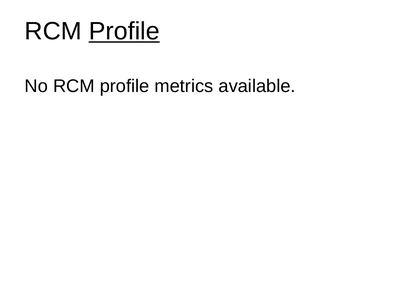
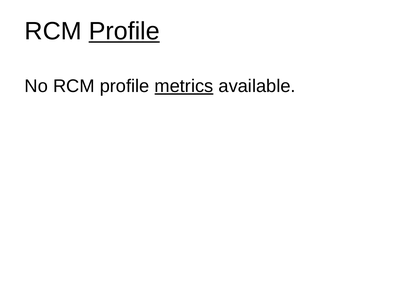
metrics underline: none -> present (184, 86)
